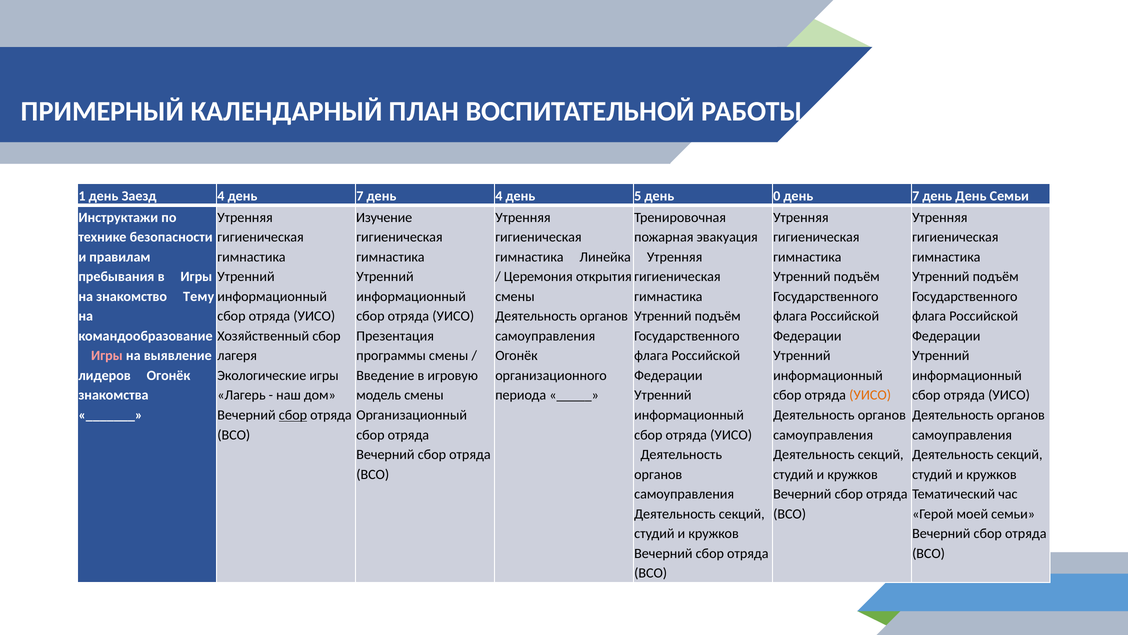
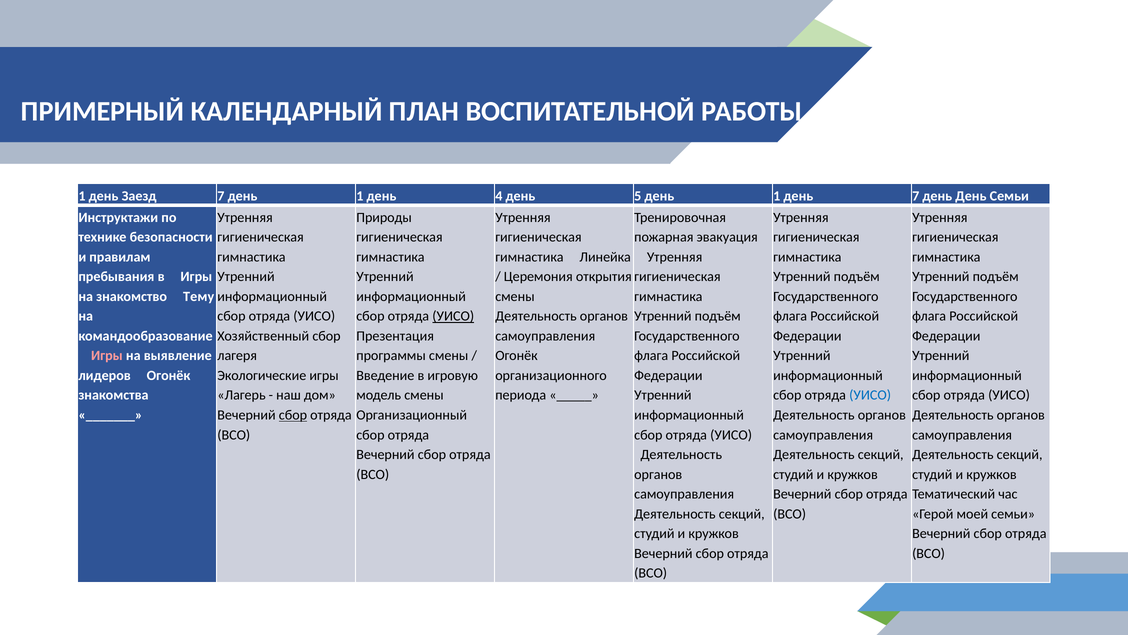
Заезд 4: 4 -> 7 (221, 196)
7: 7 -> 1 (360, 196)
5 день 0: 0 -> 1 (777, 196)
Изучение: Изучение -> Природы (384, 217)
УИСО underline: none -> present (453, 316)
УИСО colour: orange -> blue (870, 395)
